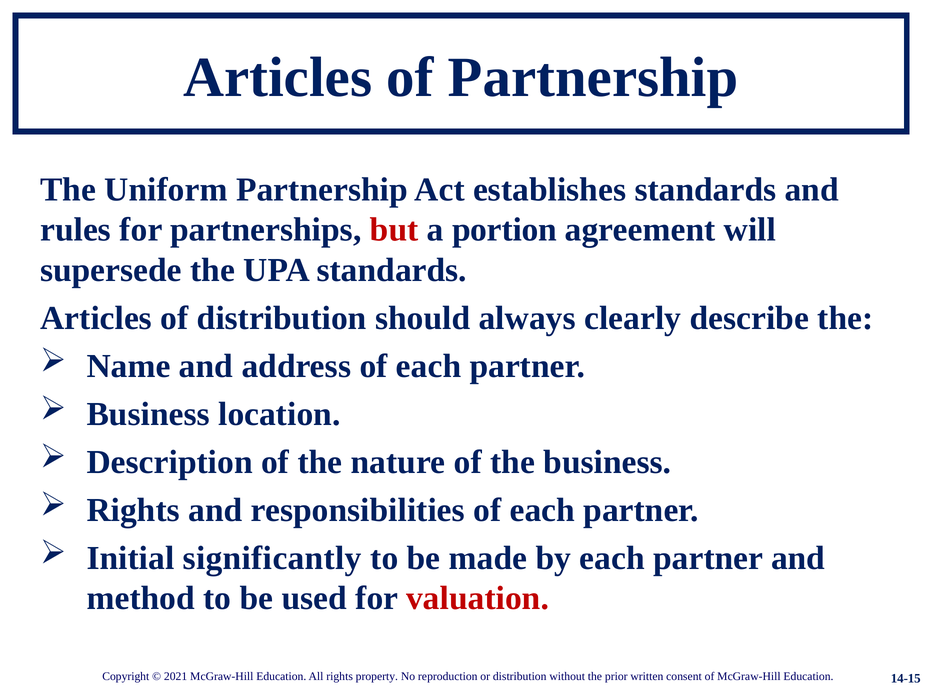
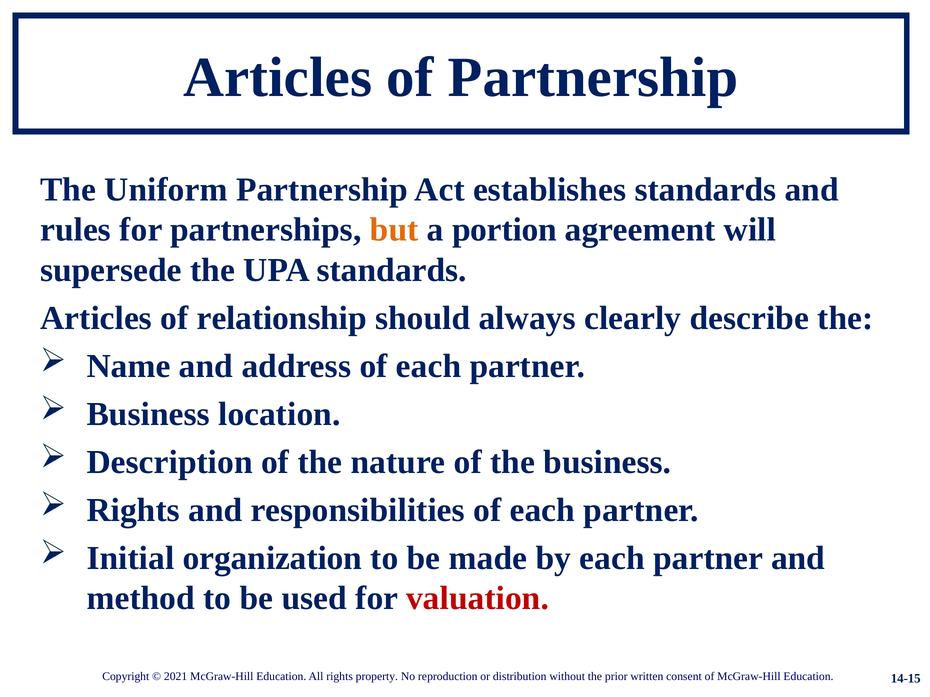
but colour: red -> orange (394, 230)
of distribution: distribution -> relationship (282, 318)
significantly: significantly -> organization (272, 559)
